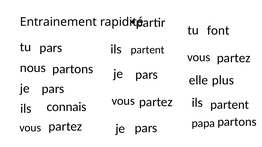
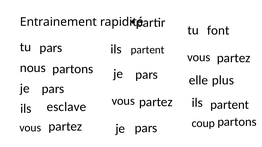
connais: connais -> esclave (66, 107)
papa: papa -> coup (203, 123)
